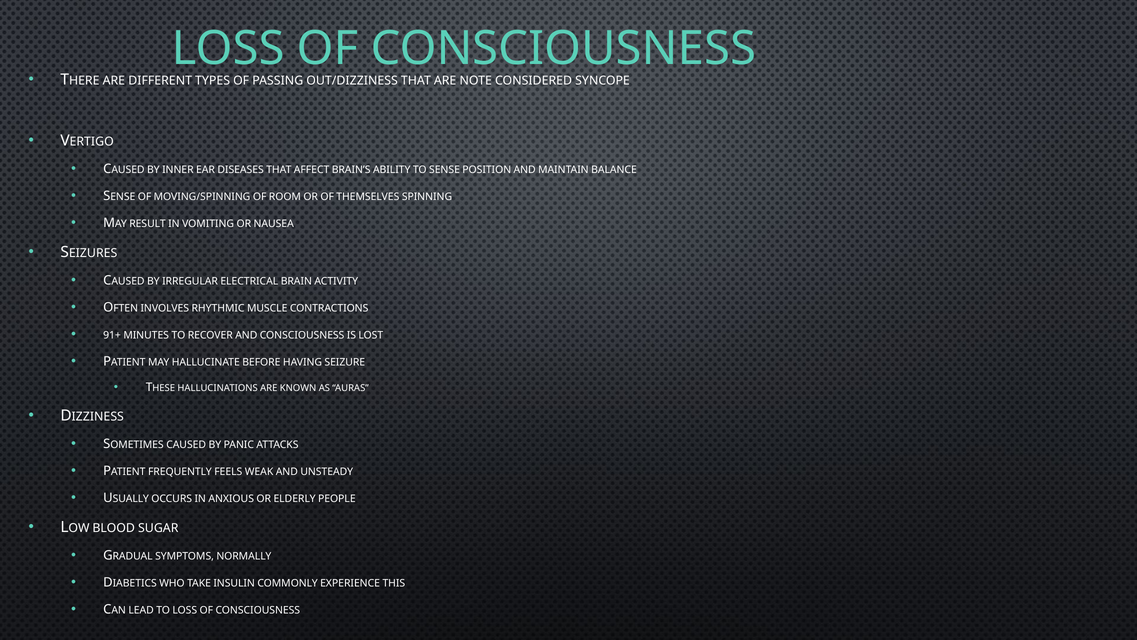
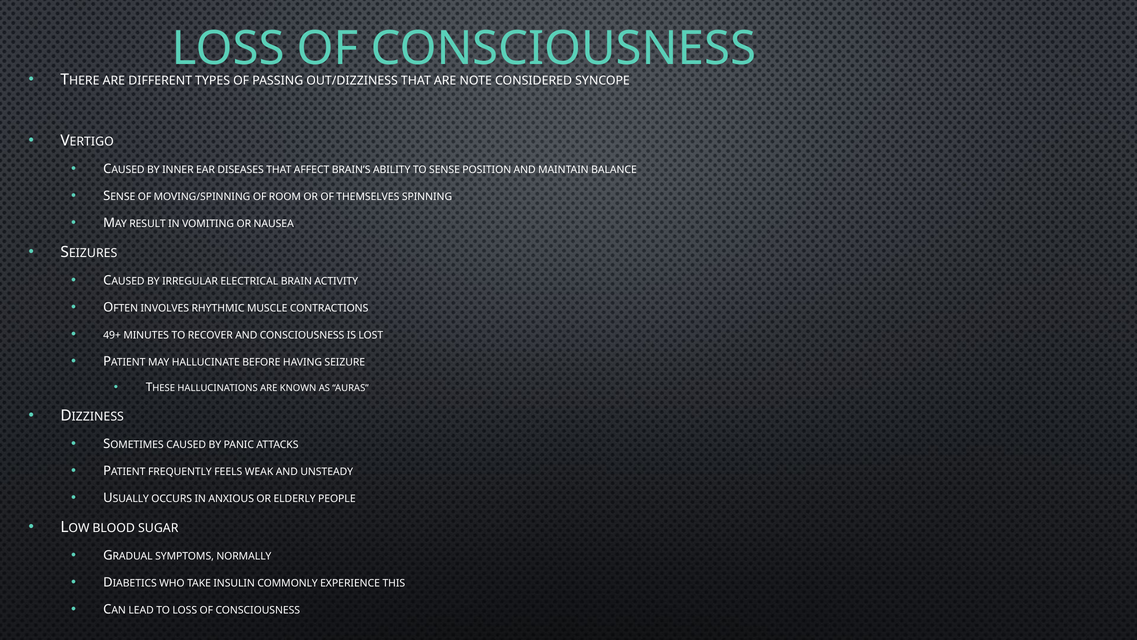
91+: 91+ -> 49+ (112, 335)
